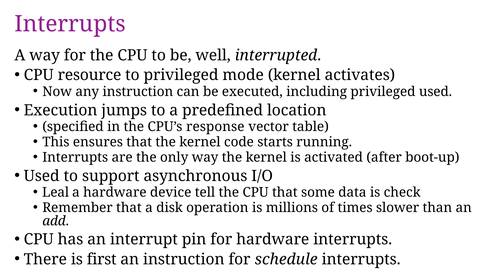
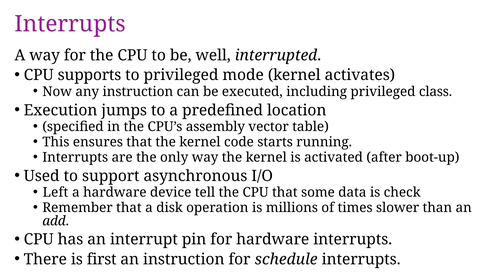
resource: resource -> supports (90, 75)
privileged used: used -> class (436, 92)
response: response -> assembly (215, 127)
Leal: Leal -> Left (55, 193)
